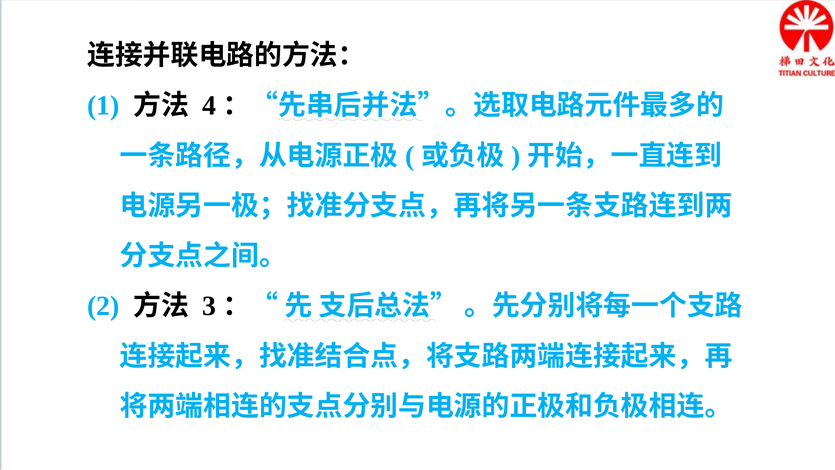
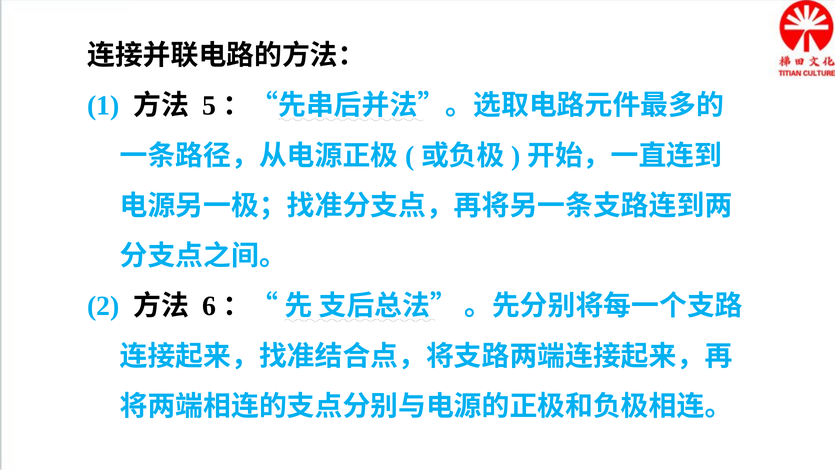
4: 4 -> 5 (209, 106)
3: 3 -> 6 (209, 306)
